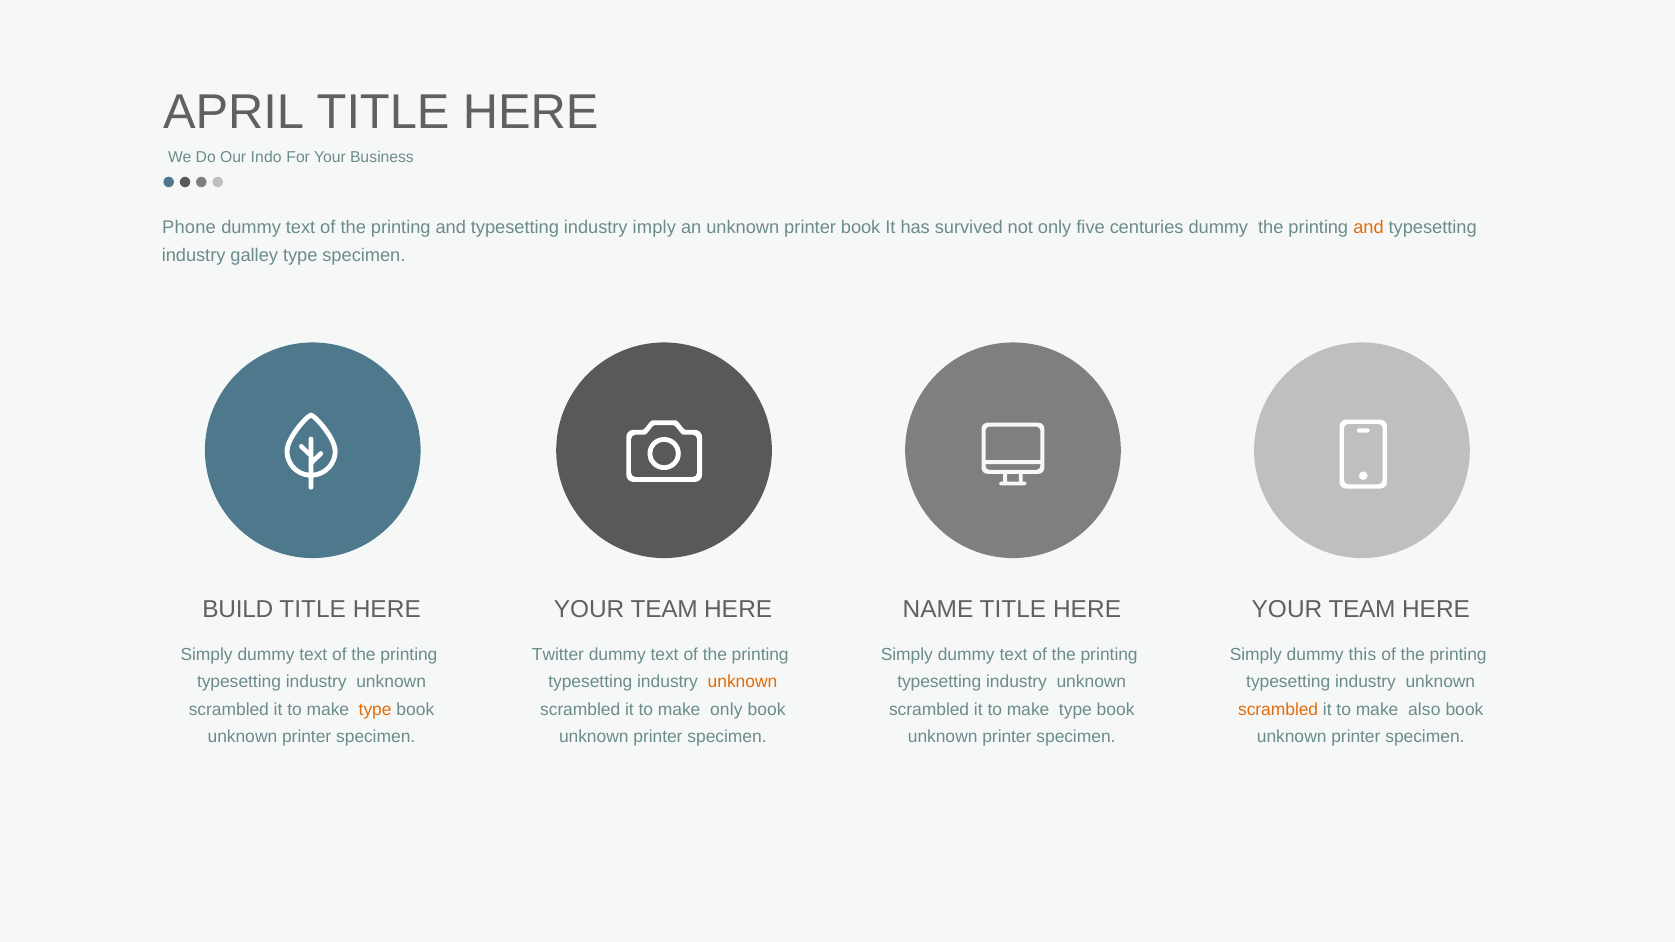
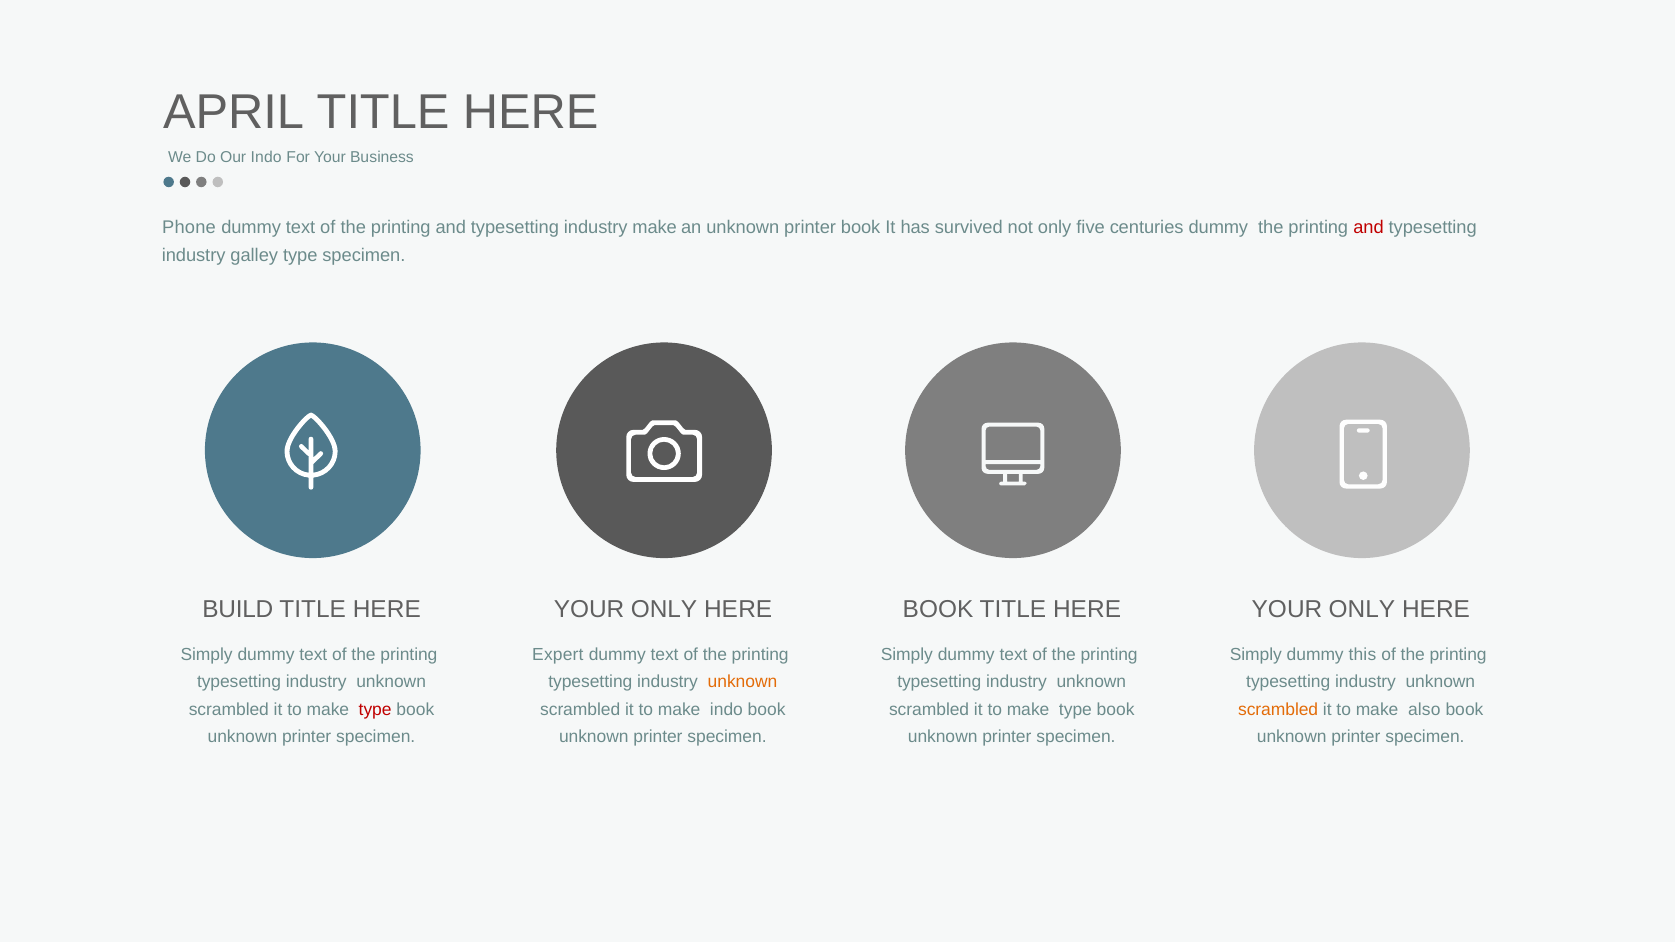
industry imply: imply -> make (655, 228)
and colour: orange -> red (1368, 228)
TEAM: TEAM -> ONLY (664, 610)
NAME: NAME -> BOOK (938, 610)
TEAM: TEAM -> ONLY (1362, 610)
Twitter: Twitter -> Expert (558, 655)
type colour: orange -> red (375, 710)
make only: only -> indo (726, 710)
